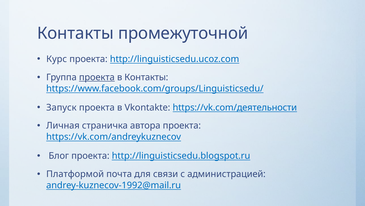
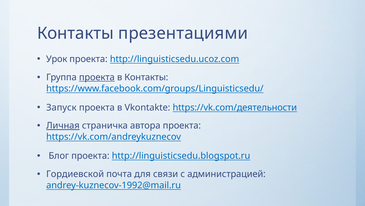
промежуточной: промежуточной -> презентациями (183, 33)
Курс: Курс -> Урок (57, 59)
Личная underline: none -> present (63, 125)
Платформой: Платформой -> Гордиевской (75, 174)
